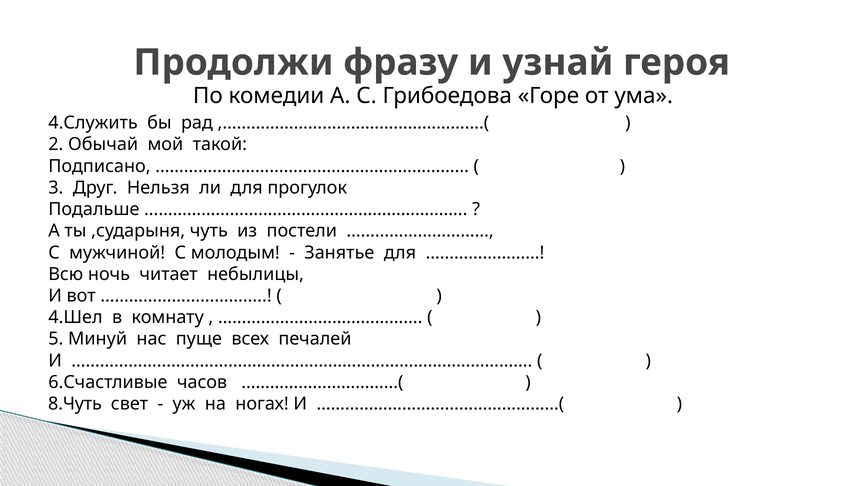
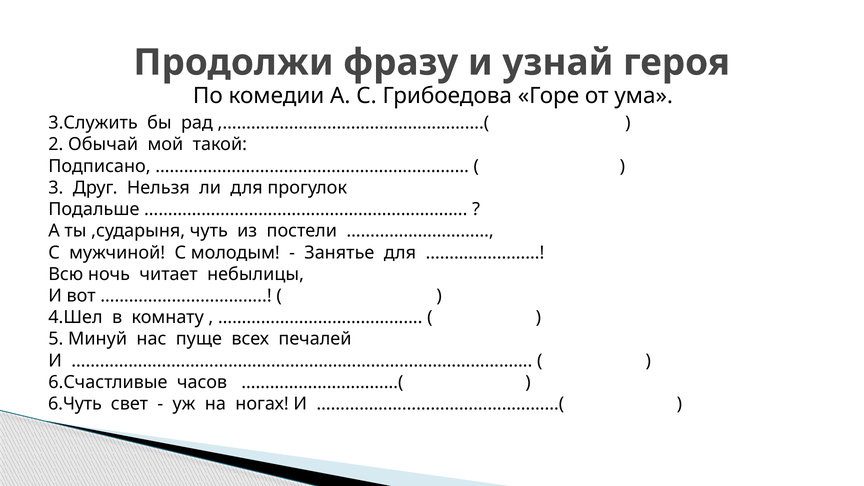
4.Служить: 4.Служить -> 3.Служить (93, 123)
8.Чуть: 8.Чуть -> 6.Чуть (75, 404)
